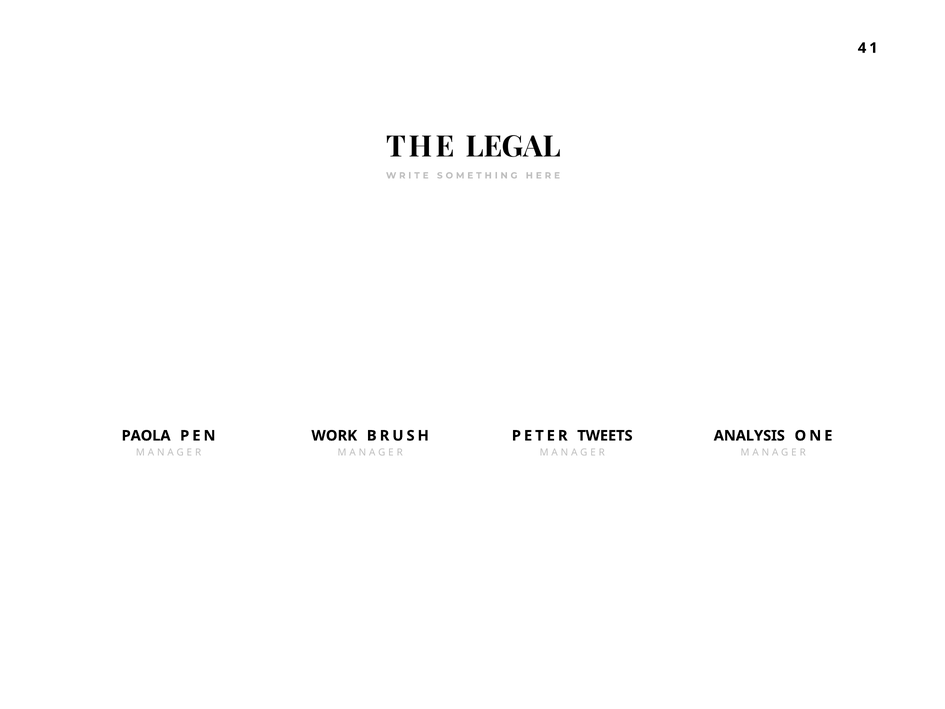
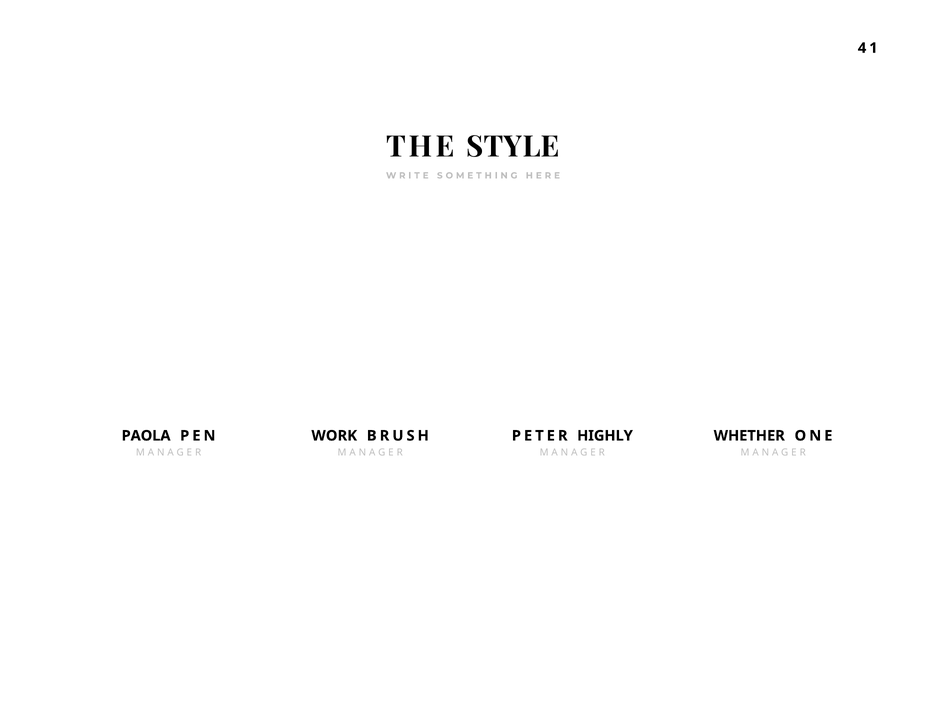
LEGAL: LEGAL -> STYLE (513, 147)
TWEETS: TWEETS -> HIGHLY (605, 436)
ANALYSIS: ANALYSIS -> WHETHER (749, 436)
